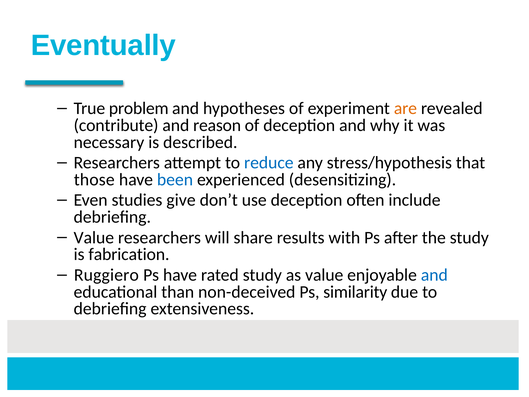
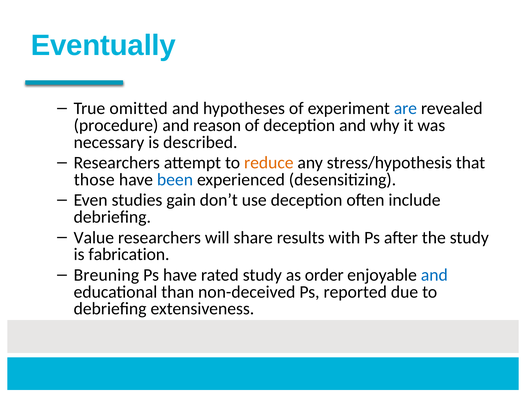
problem: problem -> omitted (139, 108)
are colour: orange -> blue (405, 108)
contribute: contribute -> procedure (116, 125)
reduce colour: blue -> orange (269, 163)
give: give -> gain (181, 200)
Ruggiero: Ruggiero -> Breuning (106, 275)
as value: value -> order (324, 275)
similarity: similarity -> reported (355, 292)
